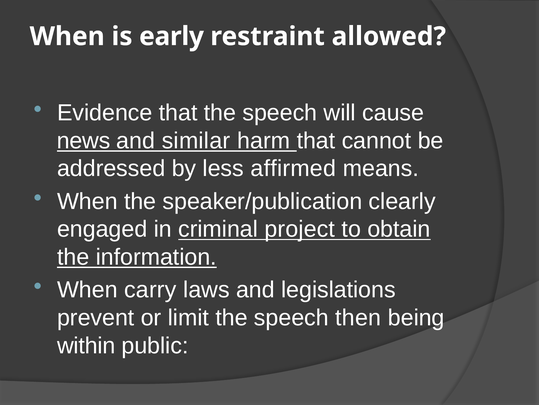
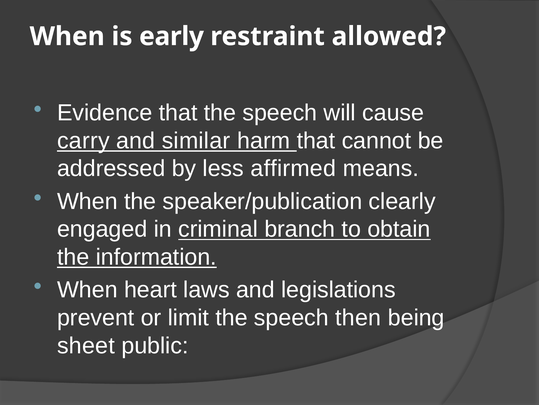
news: news -> carry (83, 140)
project: project -> branch (300, 229)
carry: carry -> heart (150, 289)
within: within -> sheet (86, 345)
